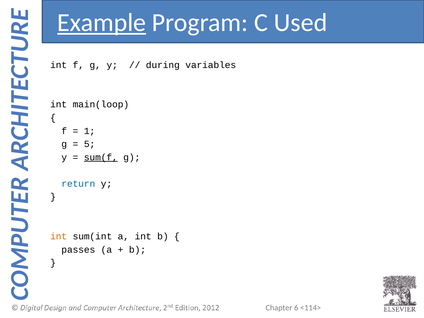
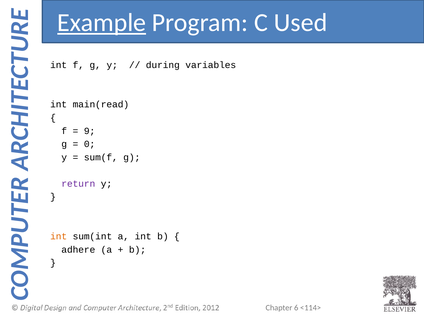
main(loop: main(loop -> main(read (101, 105)
1: 1 -> 9 (90, 131)
5: 5 -> 0 (90, 144)
sum(f underline: present -> none (101, 157)
return colour: blue -> purple (78, 184)
passes: passes -> adhere (78, 250)
